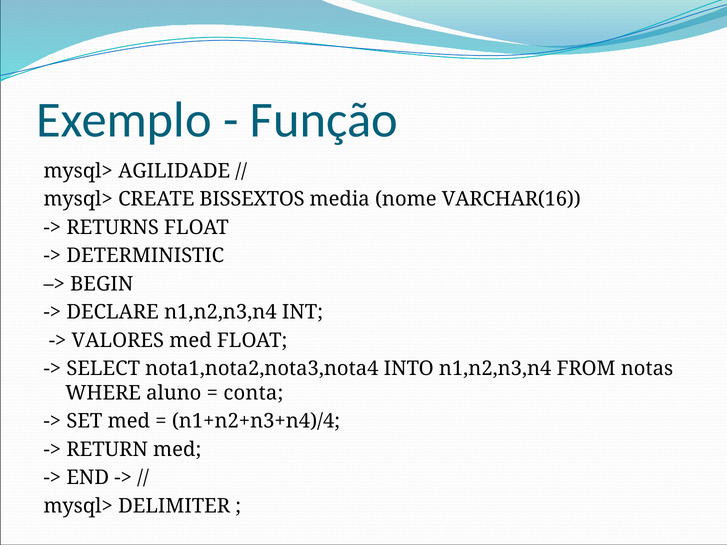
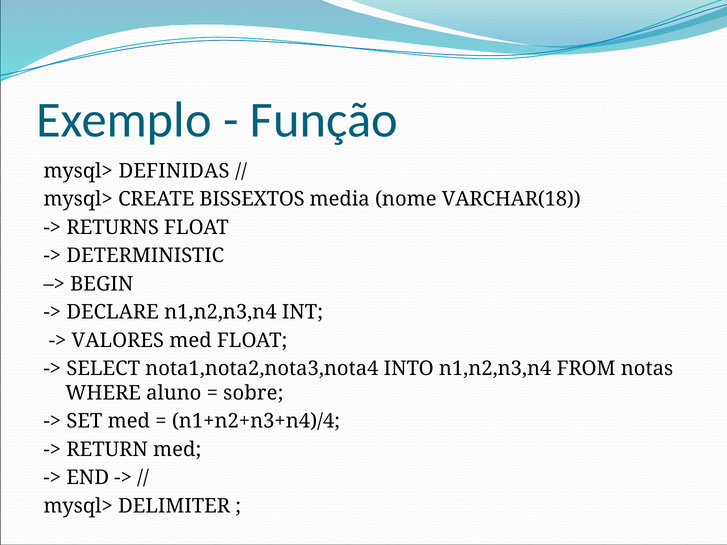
AGILIDADE: AGILIDADE -> DEFINIDAS (174, 171)
VARCHAR(16: VARCHAR(16 -> VARCHAR(18 (511, 199)
conta: conta -> sobre (253, 393)
